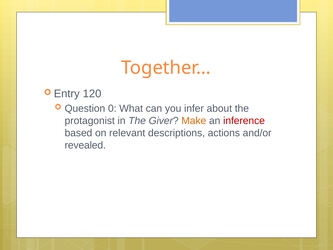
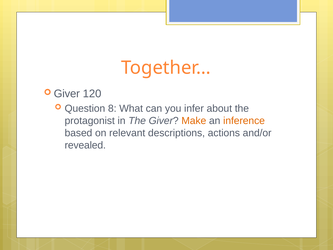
Entry: Entry -> Giver (67, 94)
0: 0 -> 8 (112, 108)
inference colour: red -> orange (244, 121)
